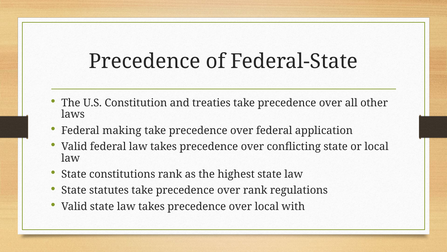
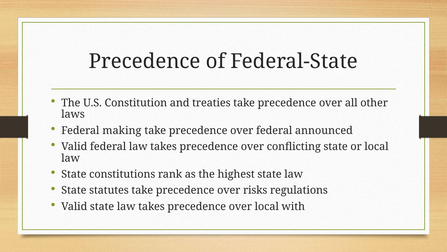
application: application -> announced (324, 130)
over rank: rank -> risks (255, 190)
